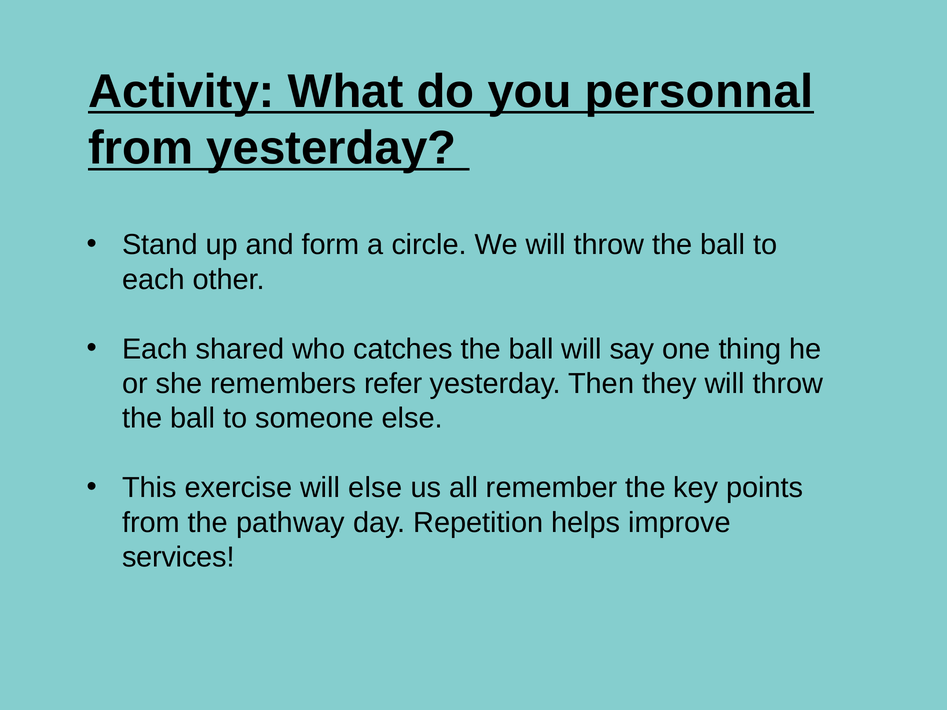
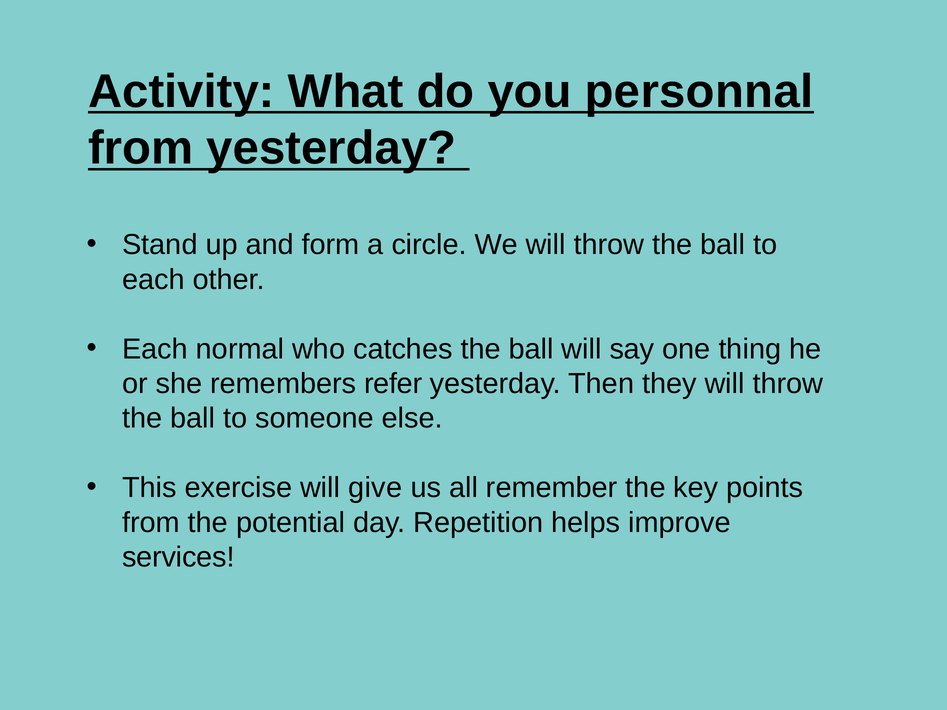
shared: shared -> normal (240, 349)
will else: else -> give (375, 488)
pathway: pathway -> potential (291, 523)
